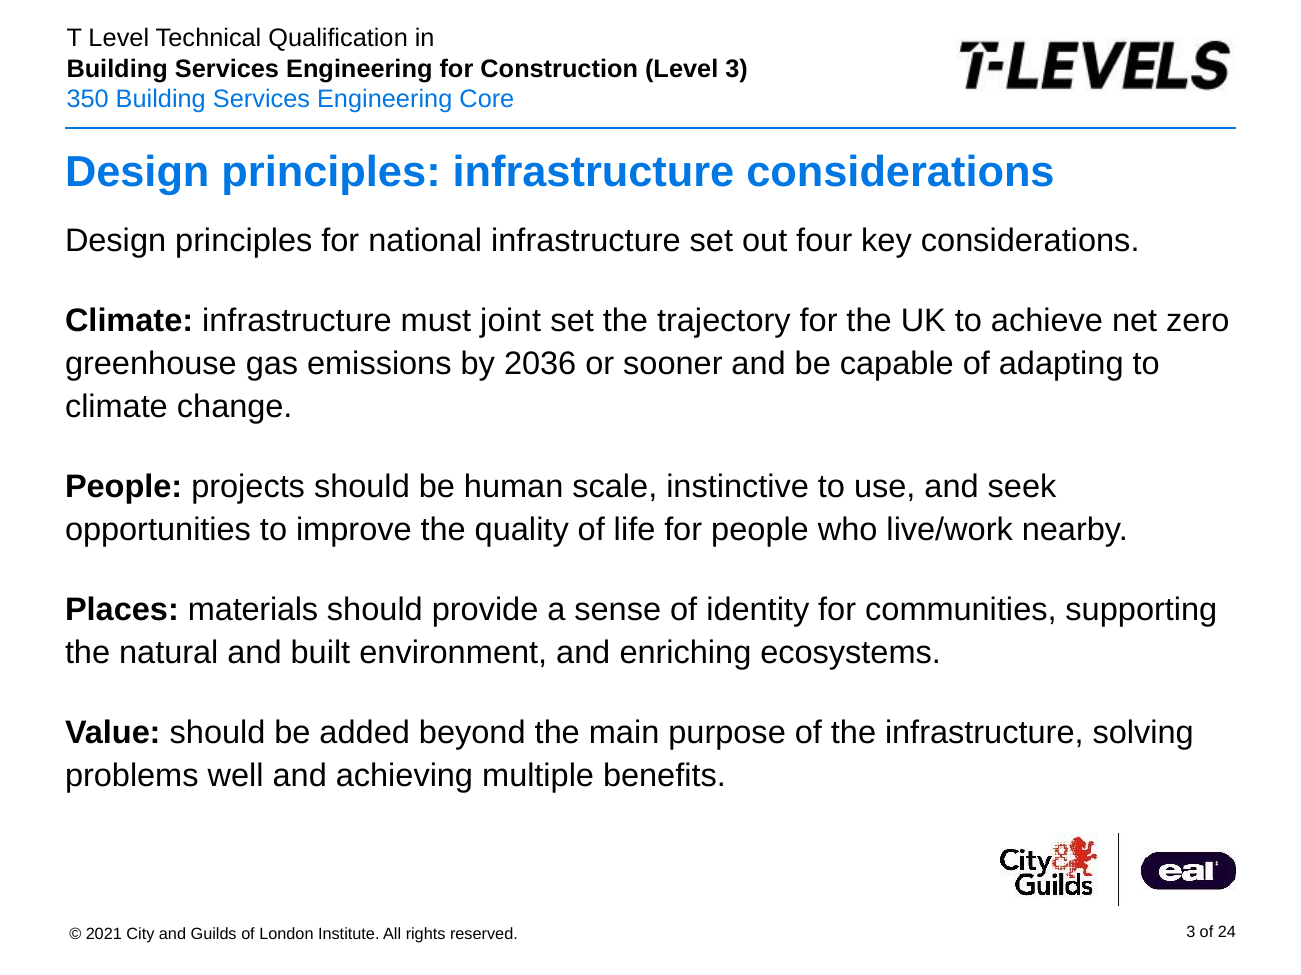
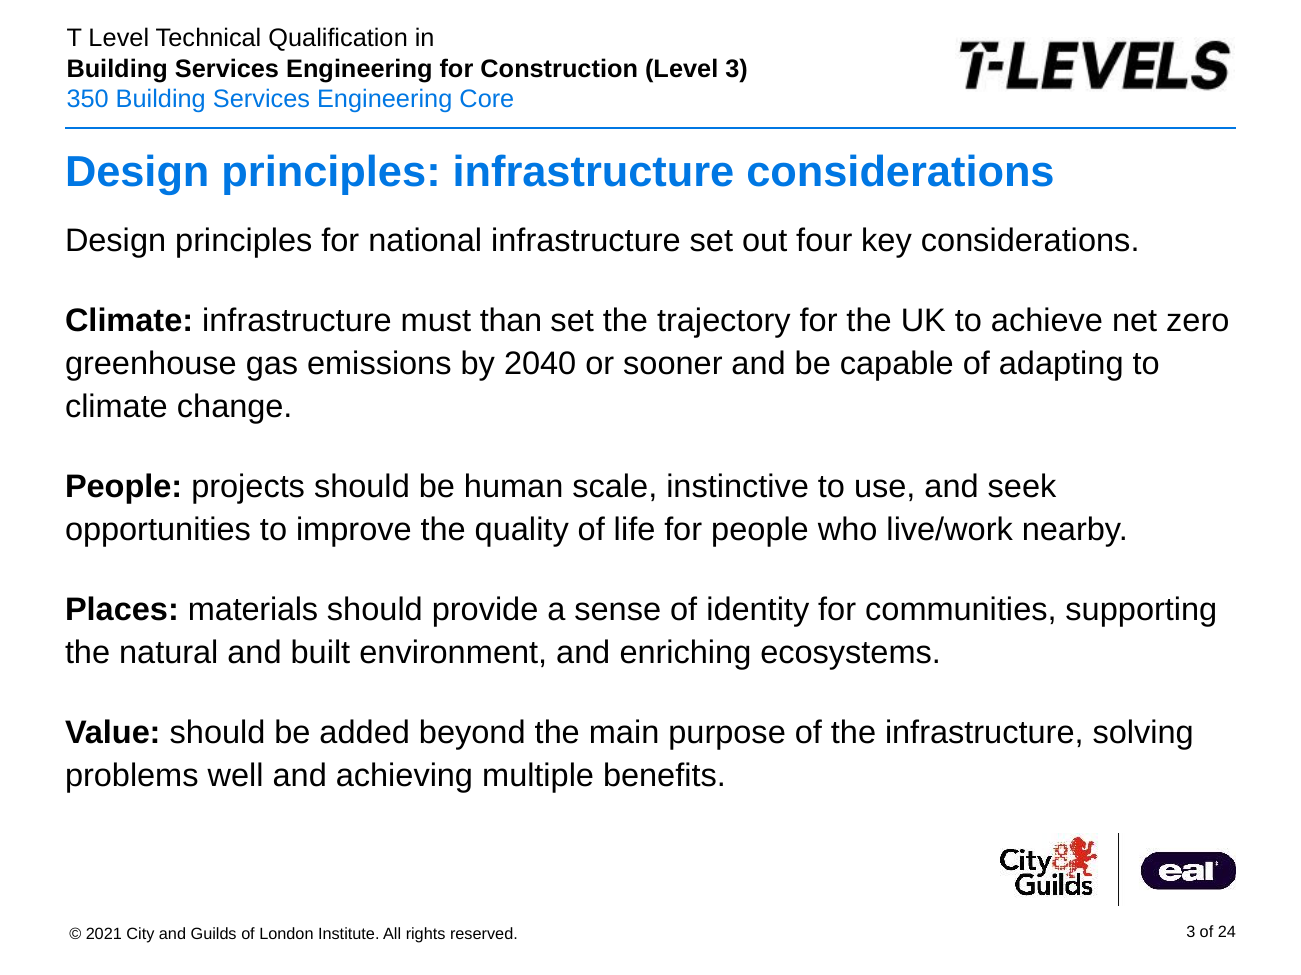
joint: joint -> than (511, 321)
2036: 2036 -> 2040 (540, 364)
